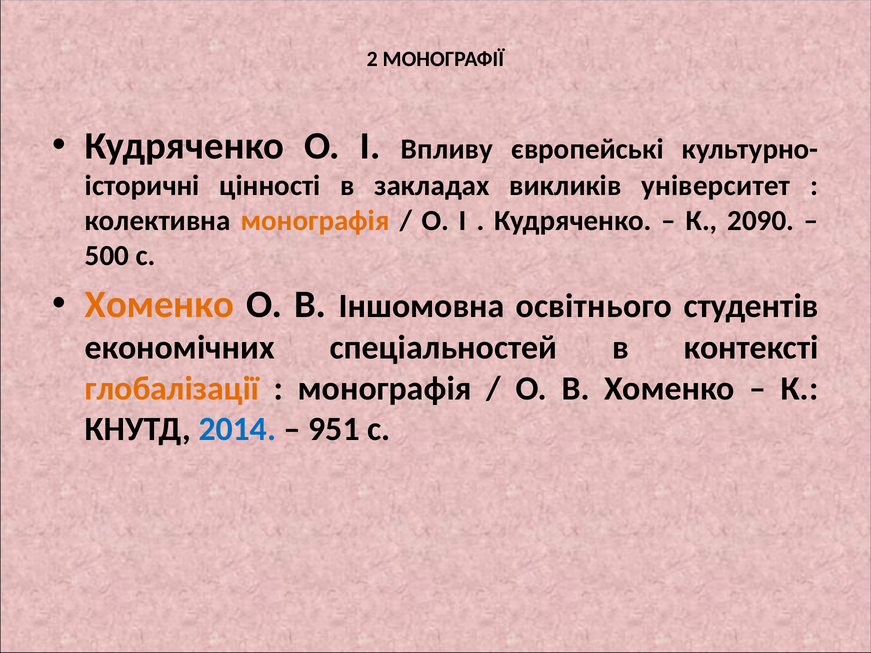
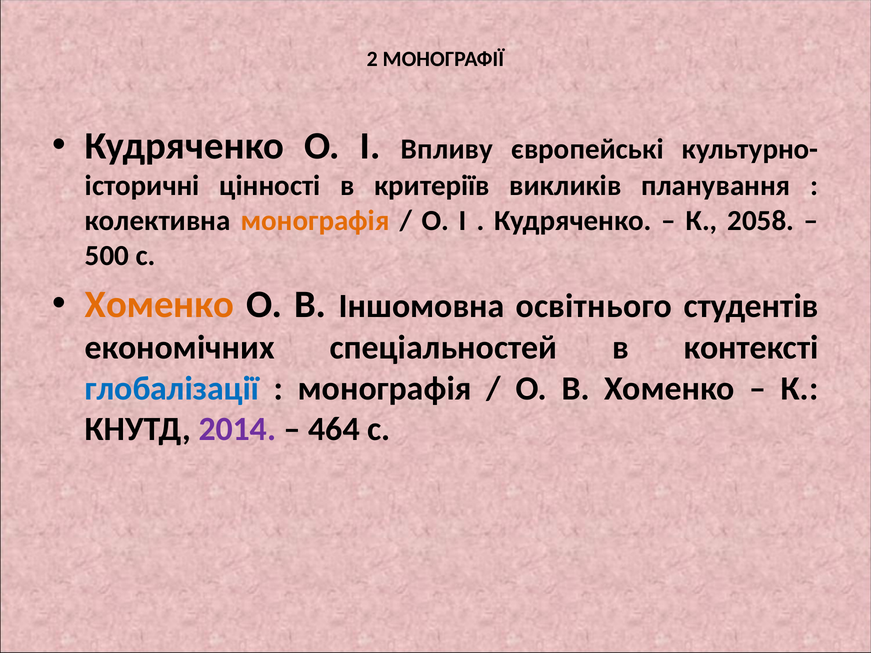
закладах: закладах -> критеріїв (432, 186)
університет: університет -> планування (716, 186)
2090: 2090 -> 2058 (761, 221)
глобалізації colour: orange -> blue (172, 389)
2014 colour: blue -> purple (237, 429)
951: 951 -> 464 (334, 429)
